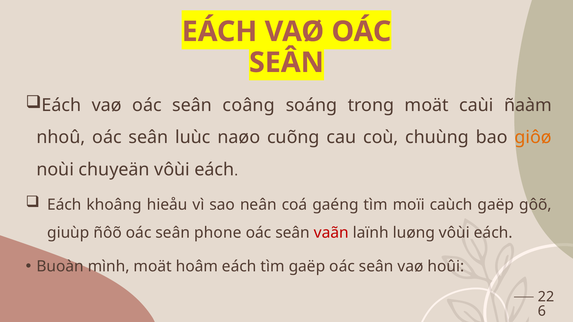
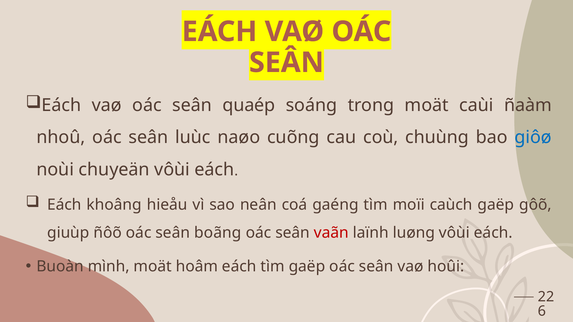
coâng: coâng -> quaép (249, 105)
giôø colour: orange -> blue (533, 137)
phone: phone -> boãng (218, 233)
